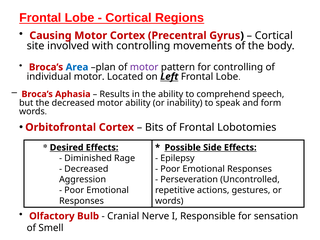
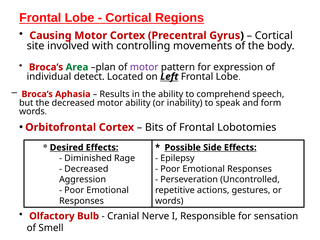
Area colour: blue -> green (77, 67)
for controlling: controlling -> expression (238, 67)
individual motor: motor -> detect (89, 77)
